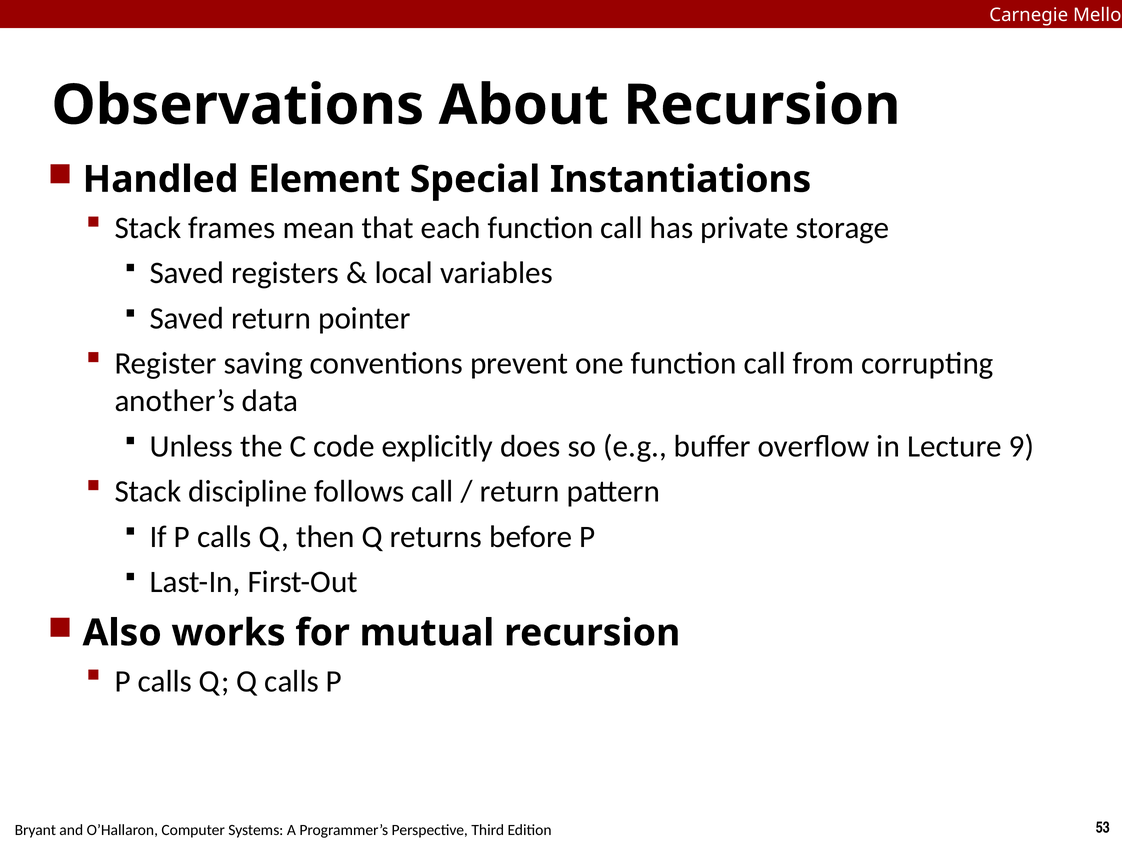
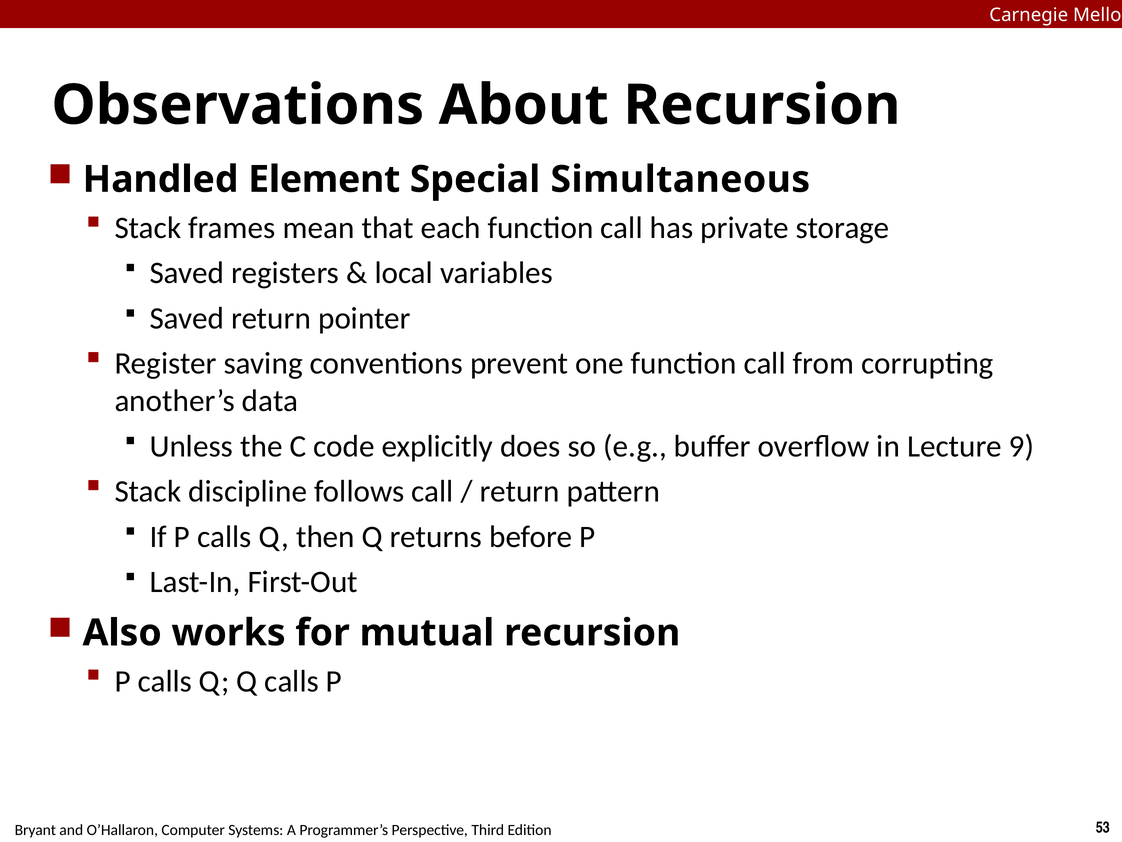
Instantiations: Instantiations -> Simultaneous (680, 179)
